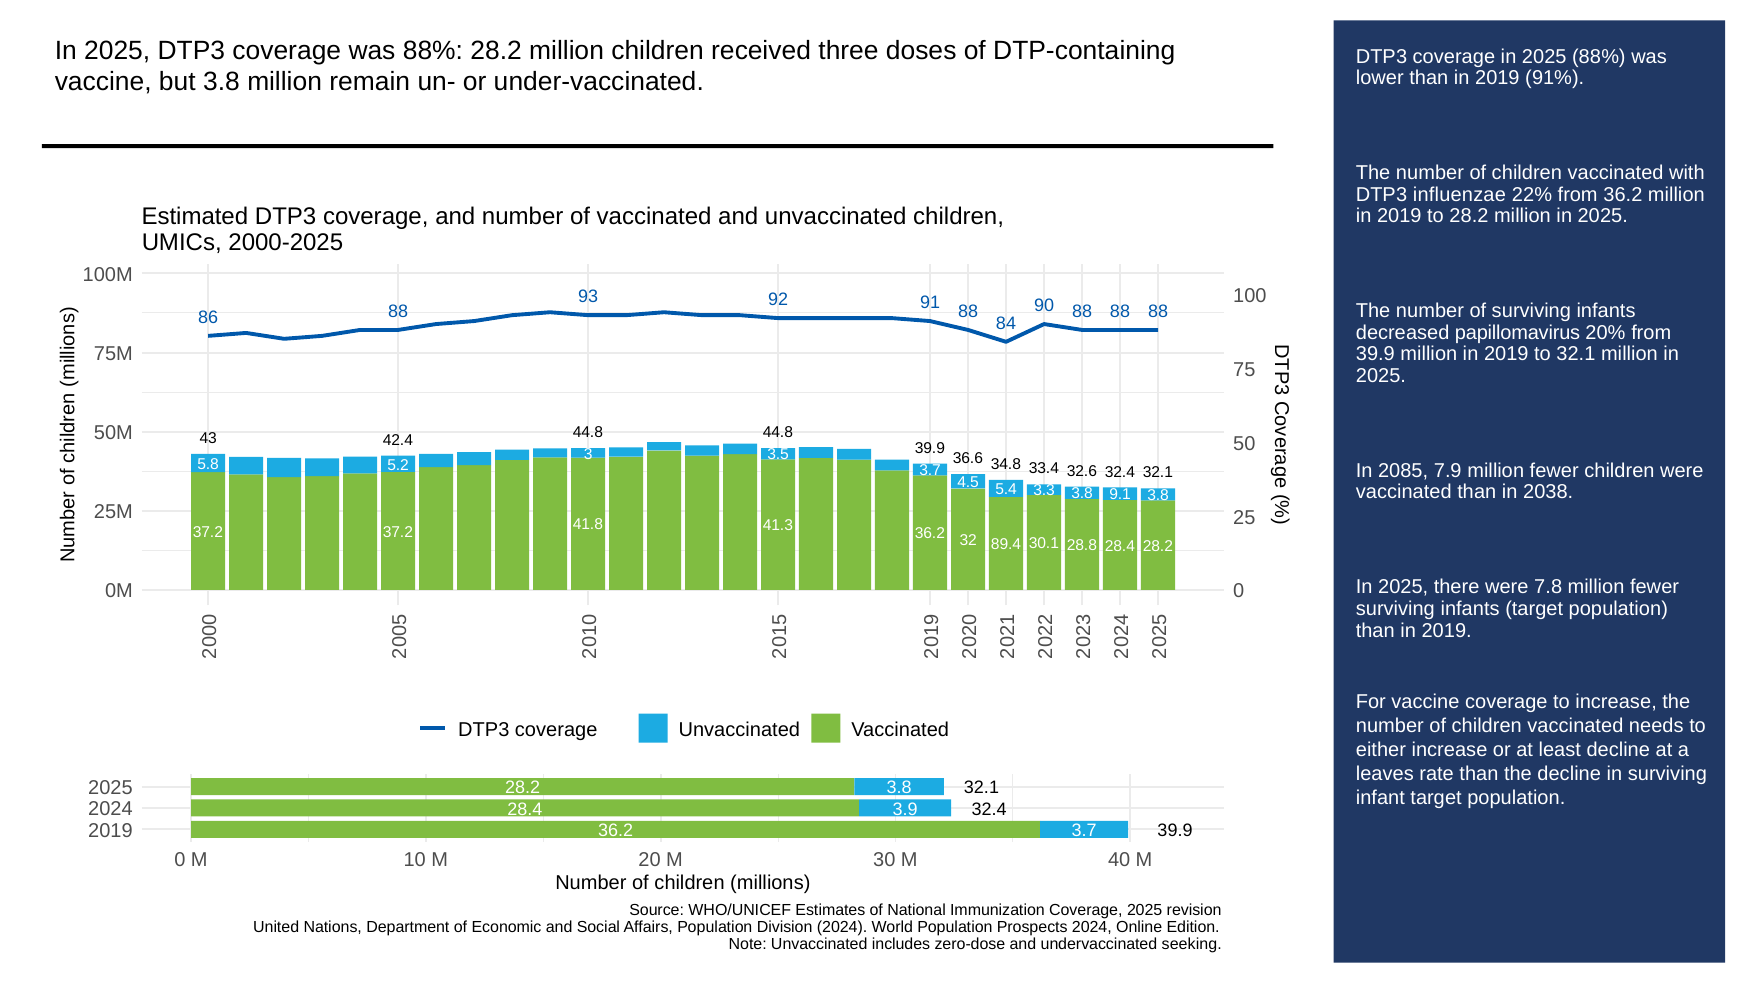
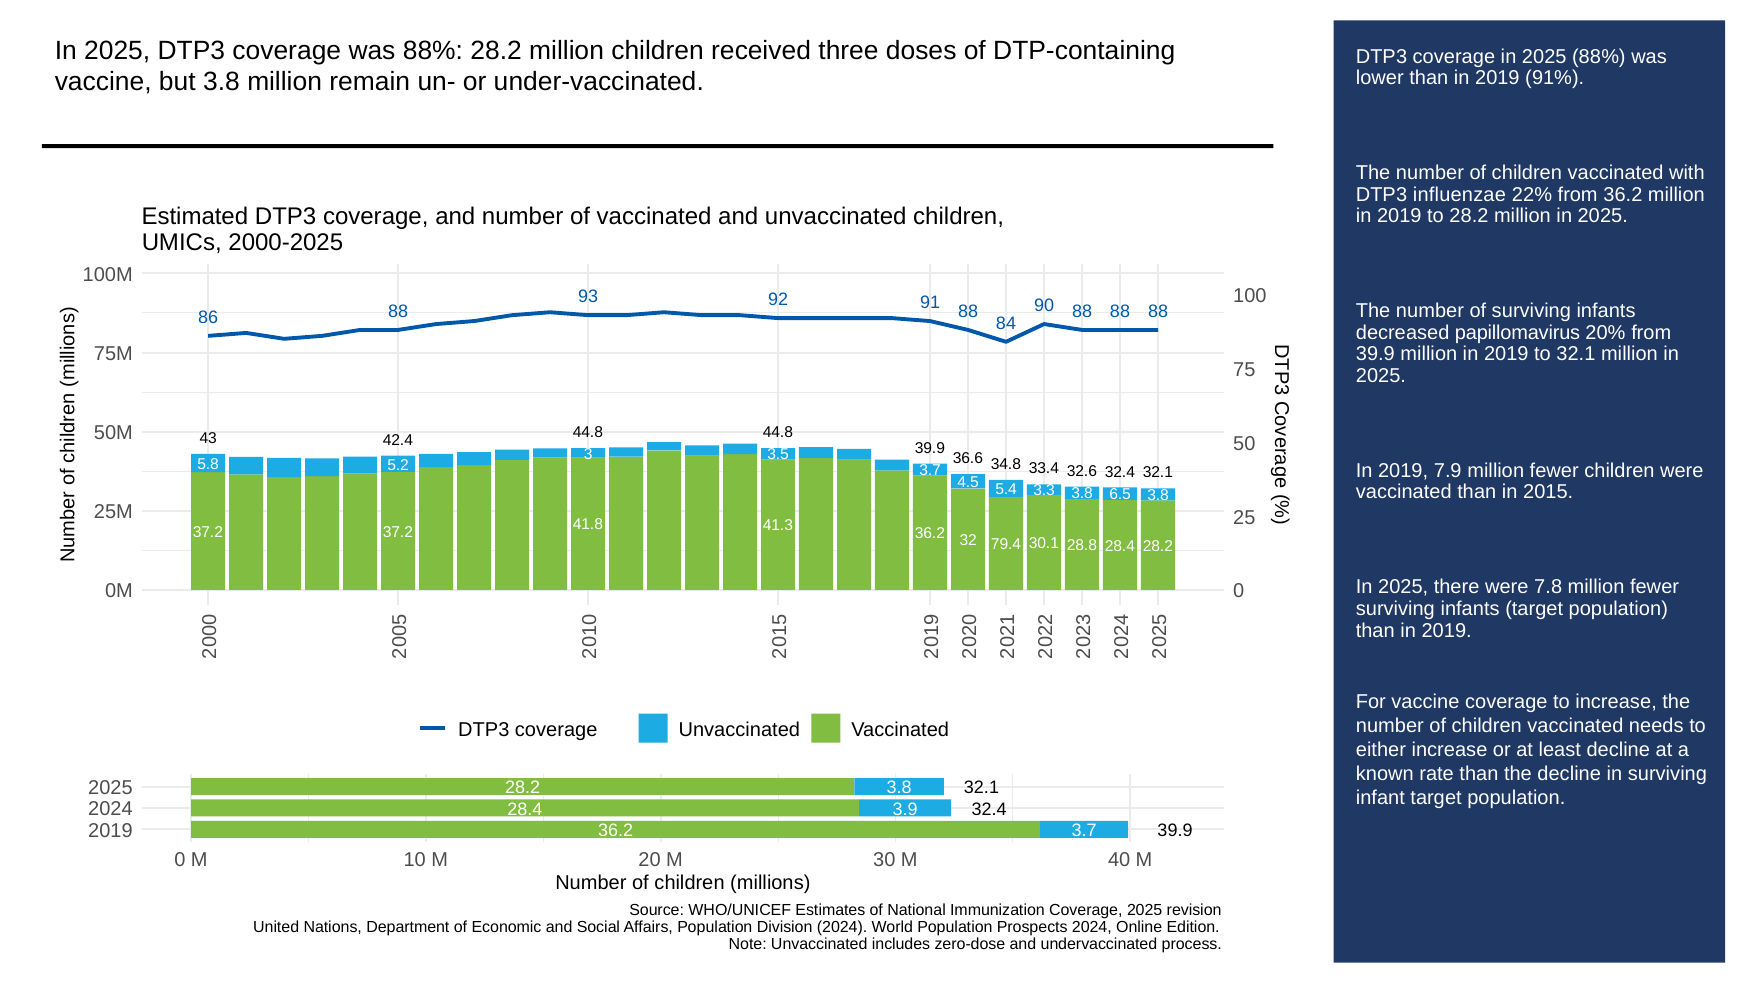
2085: 2085 -> 2019 (1403, 471)
2038: 2038 -> 2015 (1548, 492)
9.1: 9.1 -> 6.5 (1120, 495)
89.4: 89.4 -> 79.4 (1006, 544)
leaves: leaves -> known (1385, 774)
seeking: seeking -> process (1192, 944)
